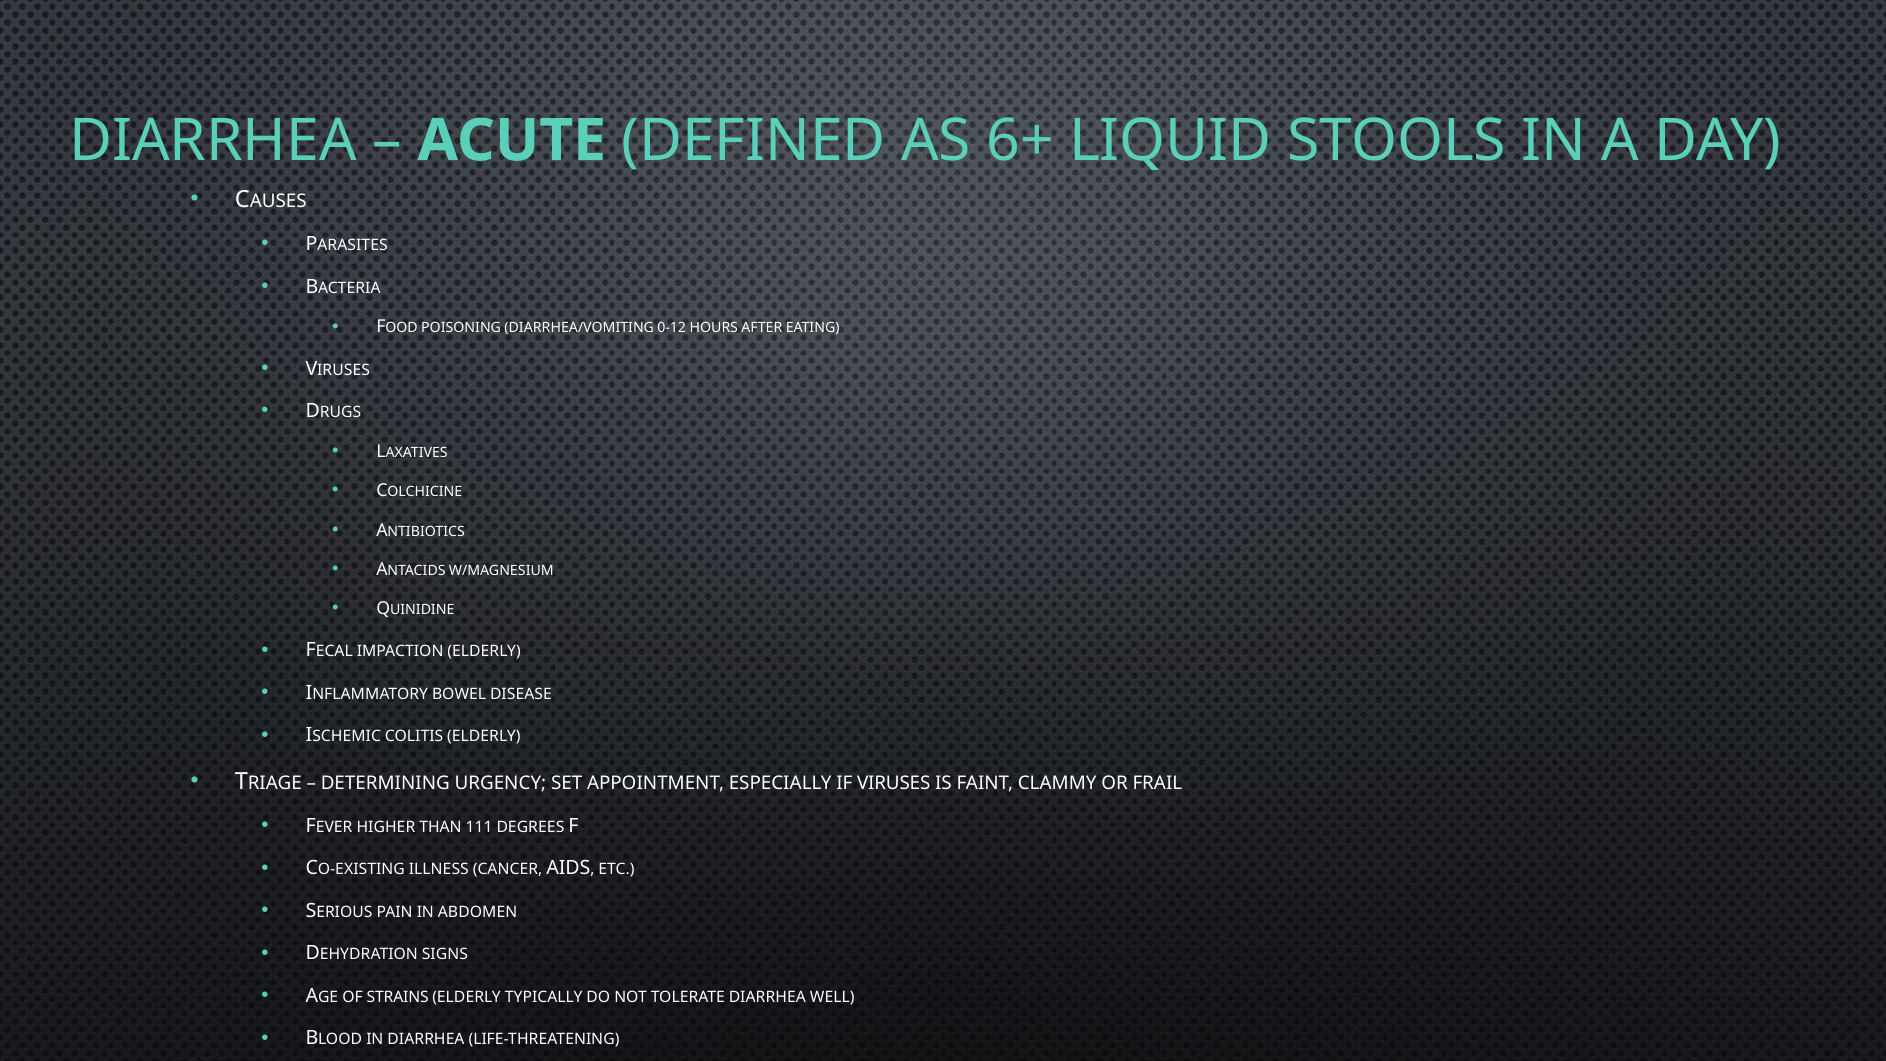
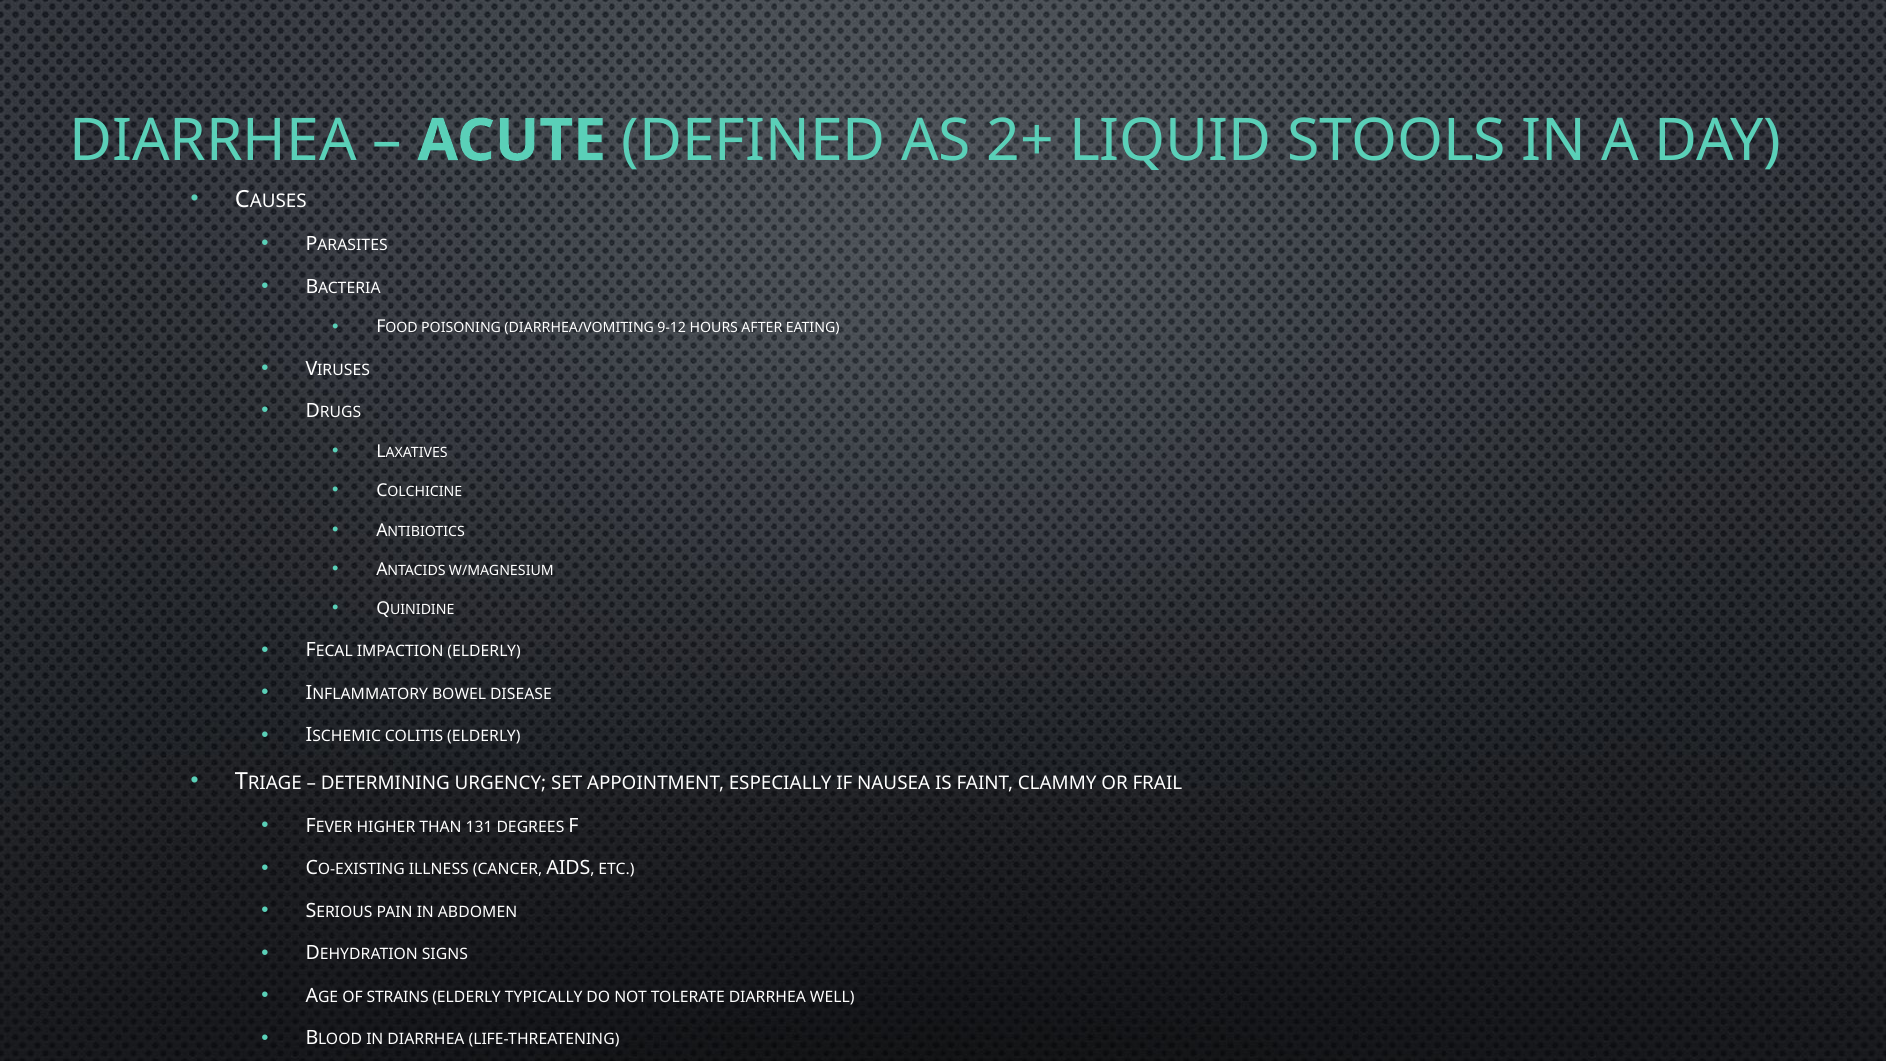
6+: 6+ -> 2+ (1020, 141)
0-12: 0-12 -> 9-12 (672, 328)
IF VIRUSES: VIRUSES -> NAUSEA (894, 783)
111: 111 -> 131 (479, 827)
